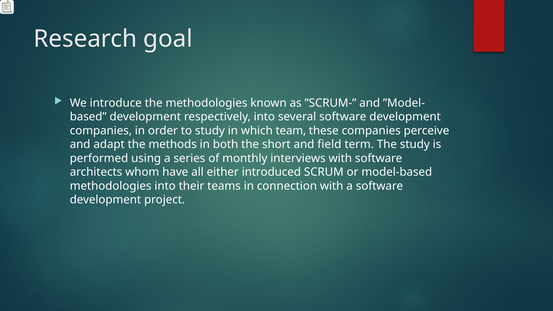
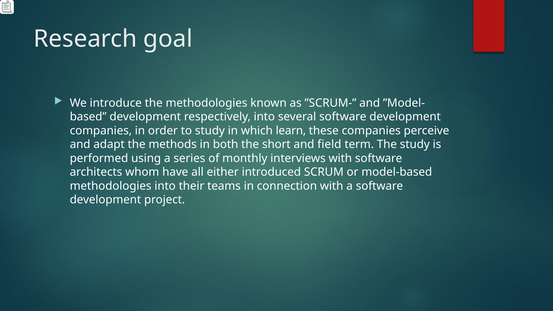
team: team -> learn (291, 131)
